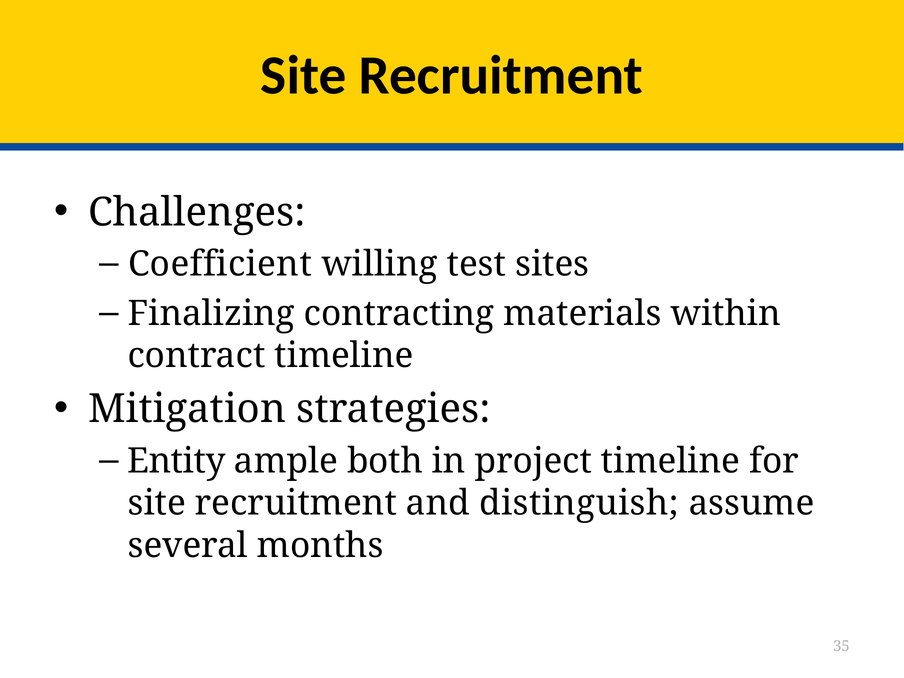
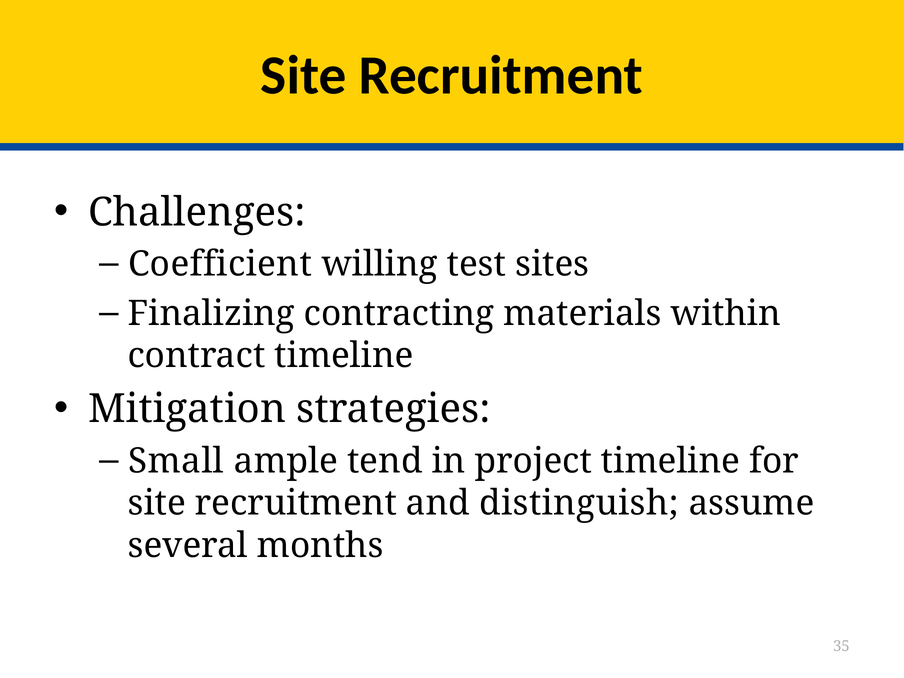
Entity: Entity -> Small (176, 461)
both: both -> tend (385, 461)
